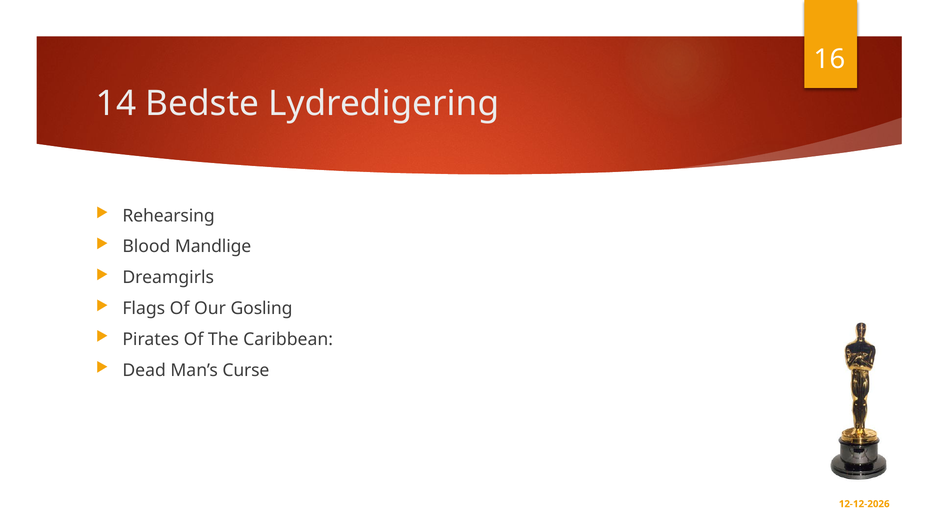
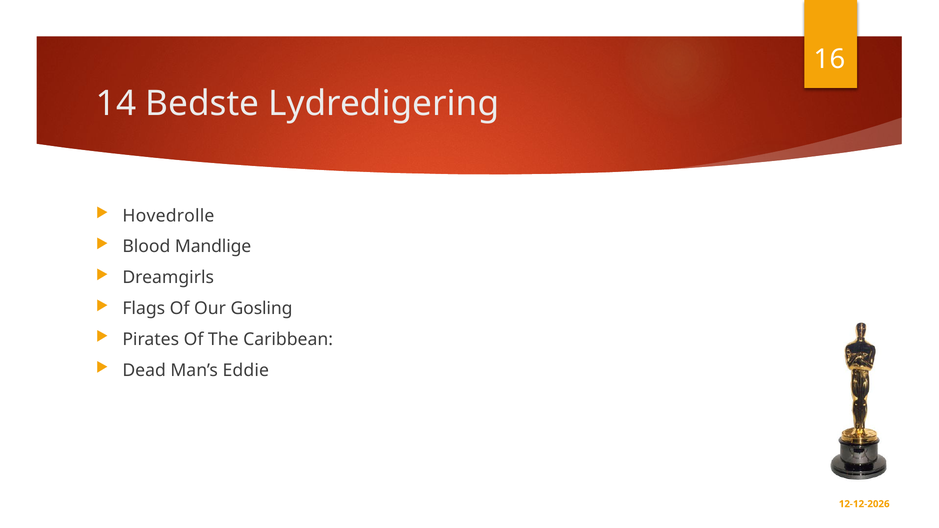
Rehearsing: Rehearsing -> Hovedrolle (168, 216)
Curse: Curse -> Eddie (246, 370)
